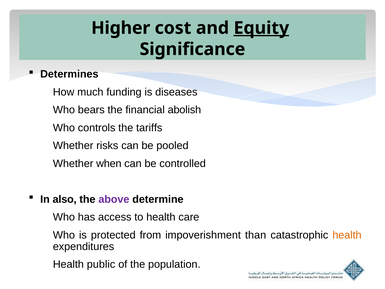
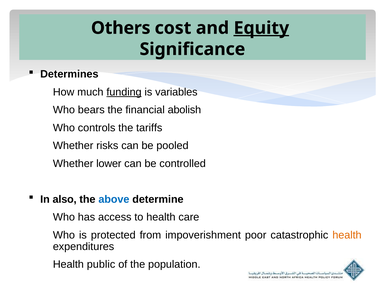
Higher: Higher -> Others (121, 28)
funding underline: none -> present (124, 92)
diseases: diseases -> variables (176, 92)
when: when -> lower (109, 163)
above colour: purple -> blue (114, 199)
than: than -> poor (256, 235)
